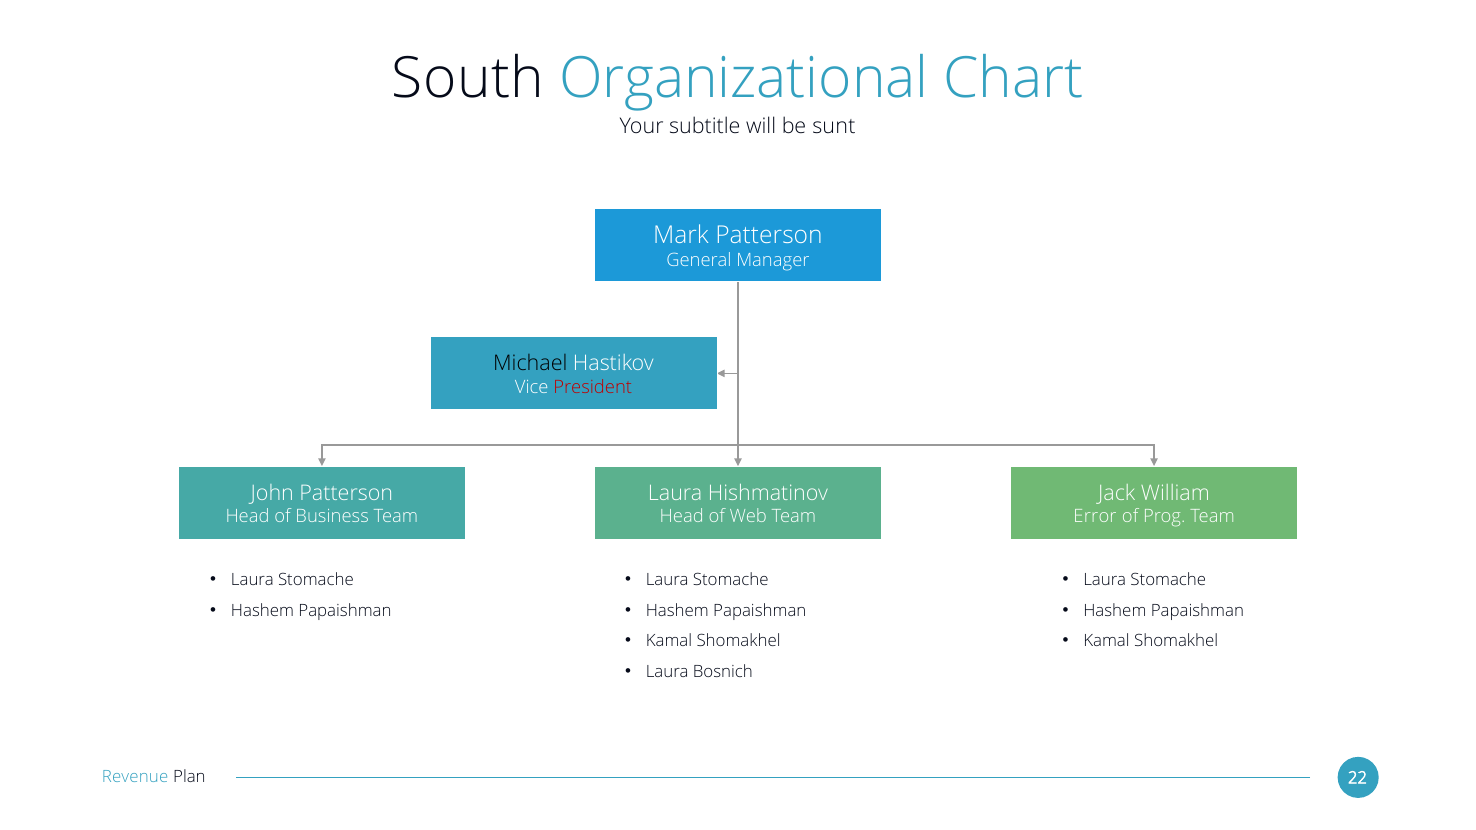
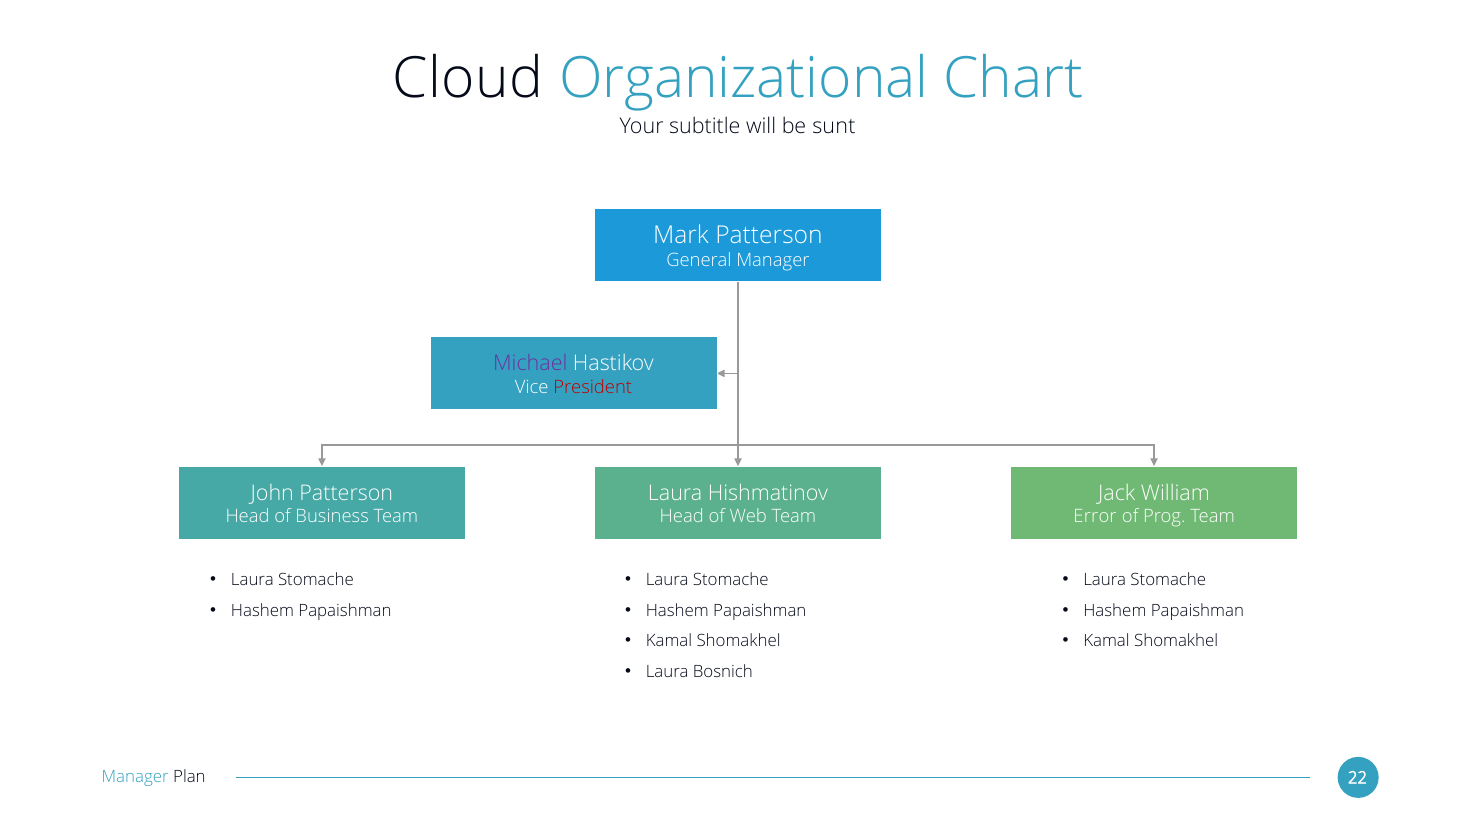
South: South -> Cloud (468, 78)
Michael colour: black -> purple (530, 364)
Revenue: Revenue -> Manager (135, 777)
